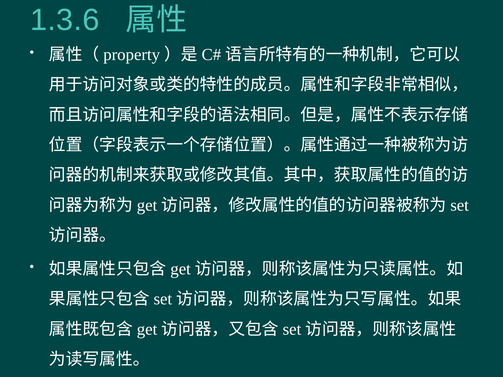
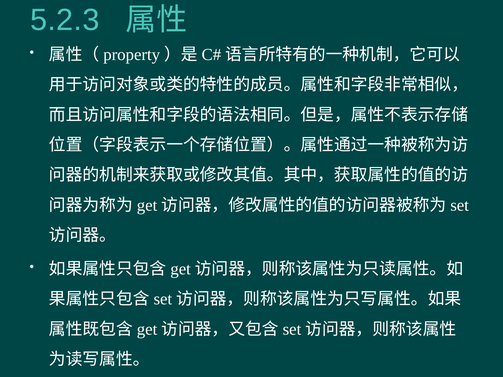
1.3.6: 1.3.6 -> 5.2.3 (65, 20)
